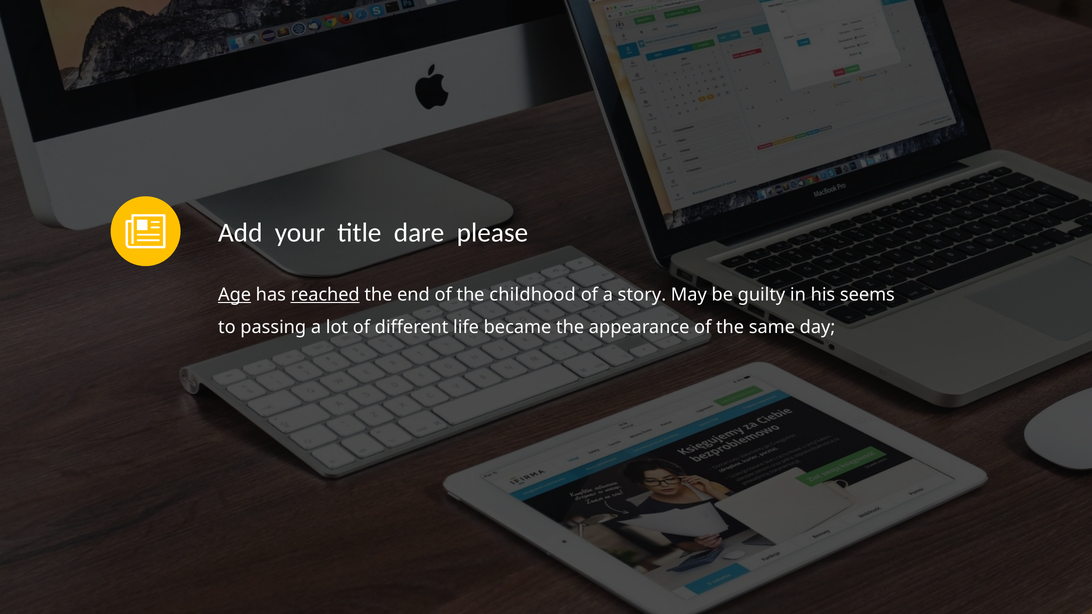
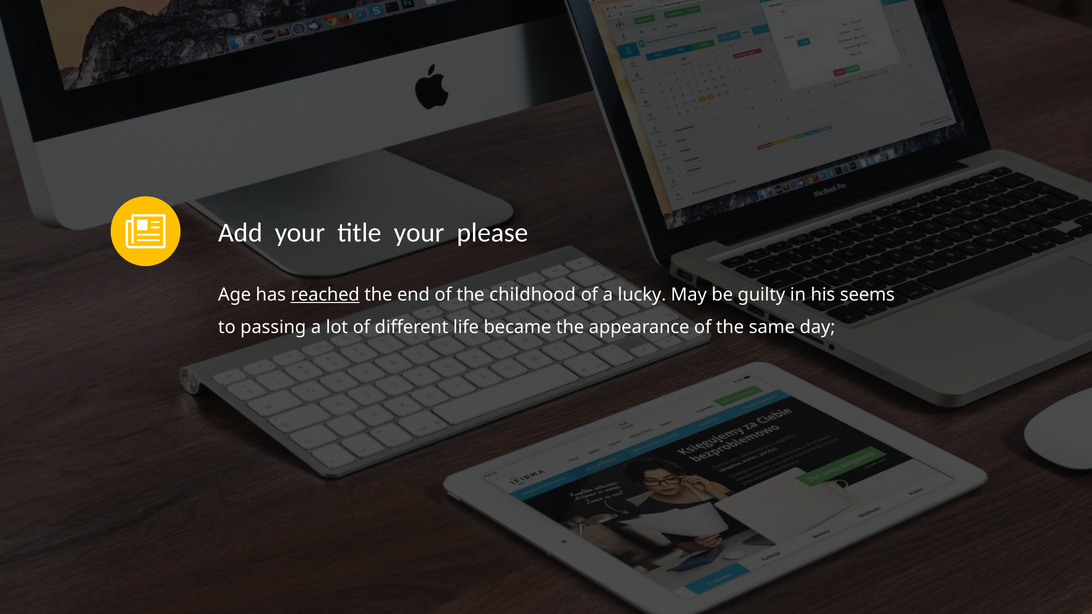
title dare: dare -> your (419, 233)
Age underline: present -> none (235, 295)
story: story -> lucky (642, 295)
